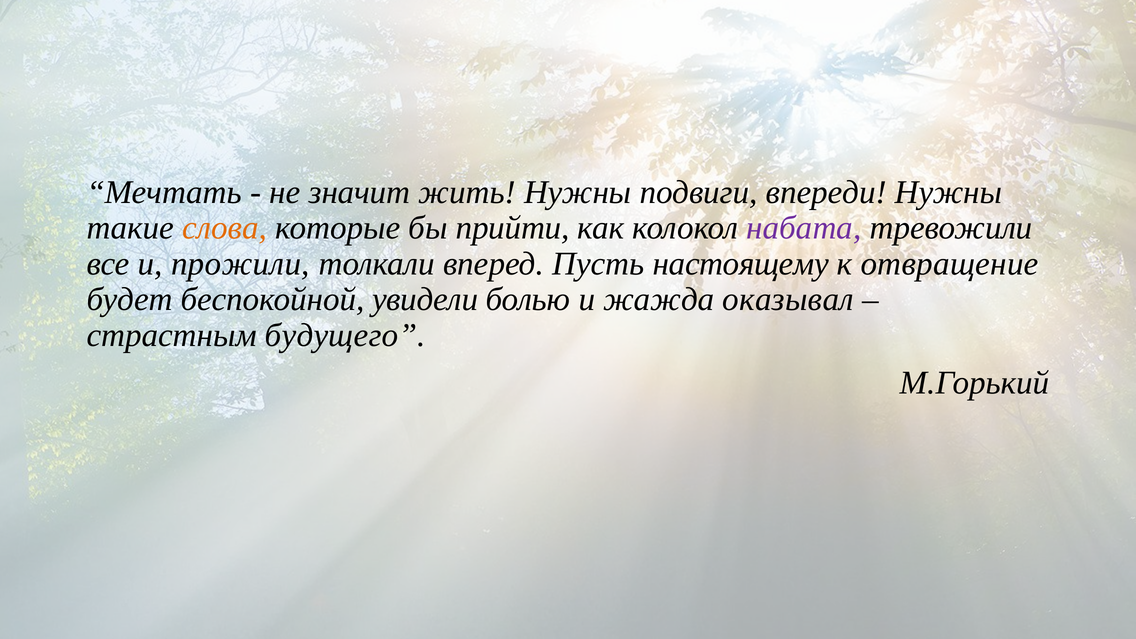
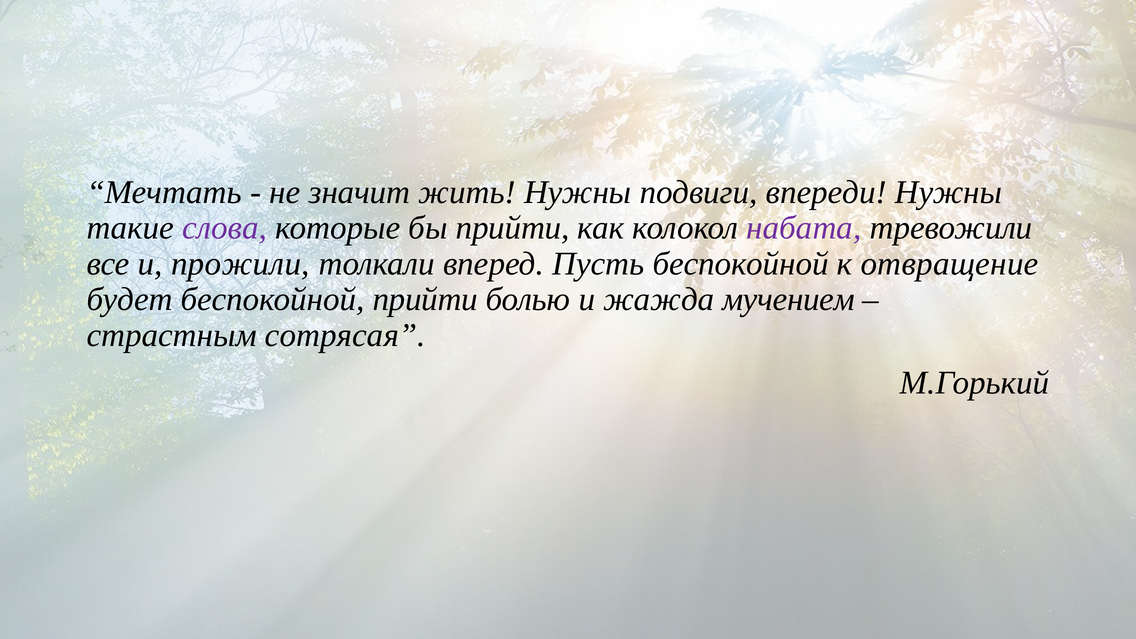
слова colour: orange -> purple (225, 228)
Пусть настоящему: настоящему -> беспокойной (741, 264)
беспокойной увидели: увидели -> прийти (425, 299)
оказывал: оказывал -> мучением (788, 299)
будущего: будущего -> сотрясая (345, 335)
